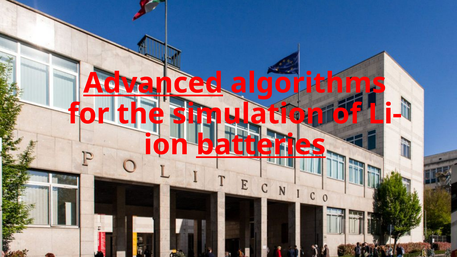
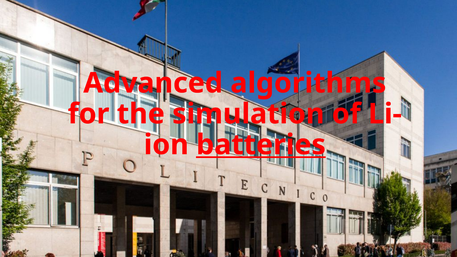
Advanced underline: present -> none (153, 83)
